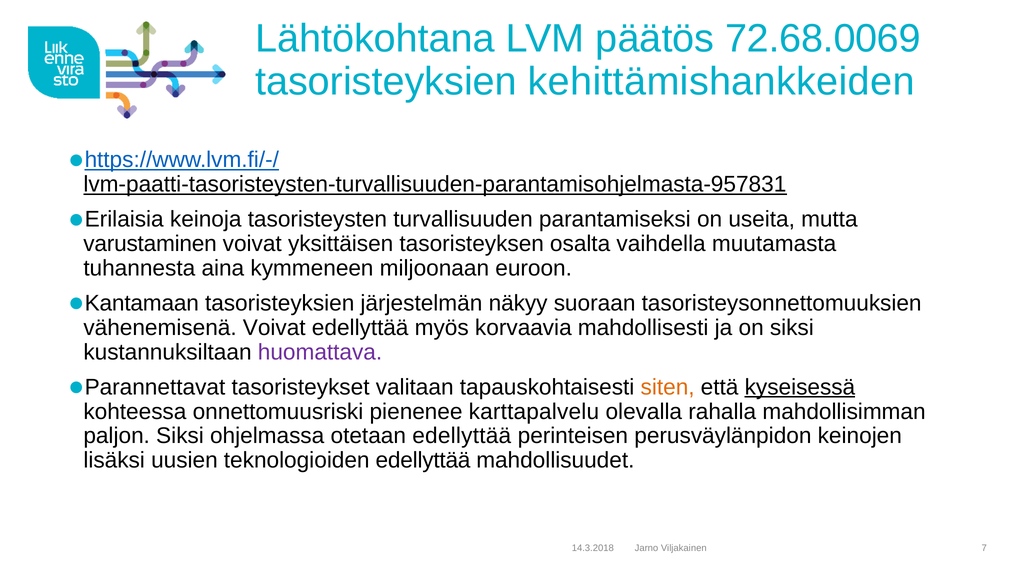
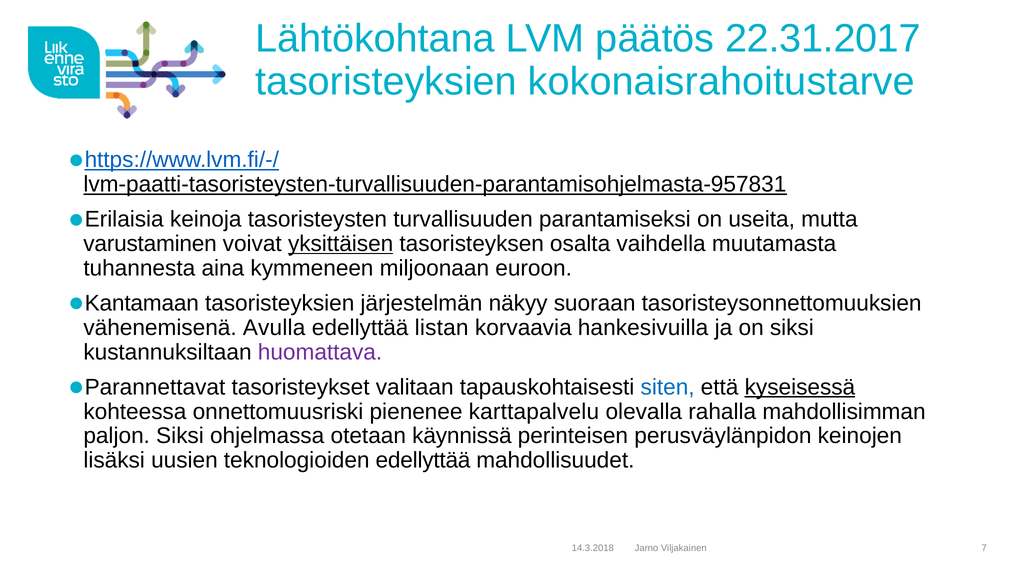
72.68.0069: 72.68.0069 -> 22.31.2017 (823, 39)
kehittämishankkeiden: kehittämishankkeiden -> kokonaisrahoitustarve (721, 82)
yksittäisen underline: none -> present (341, 244)
vähenemisenä Voivat: Voivat -> Avulla (274, 328)
myös: myös -> listan (442, 328)
mahdollisesti: mahdollisesti -> hankesivuilla (643, 328)
siten colour: orange -> blue (668, 387)
otetaan edellyttää: edellyttää -> käynnissä (462, 436)
